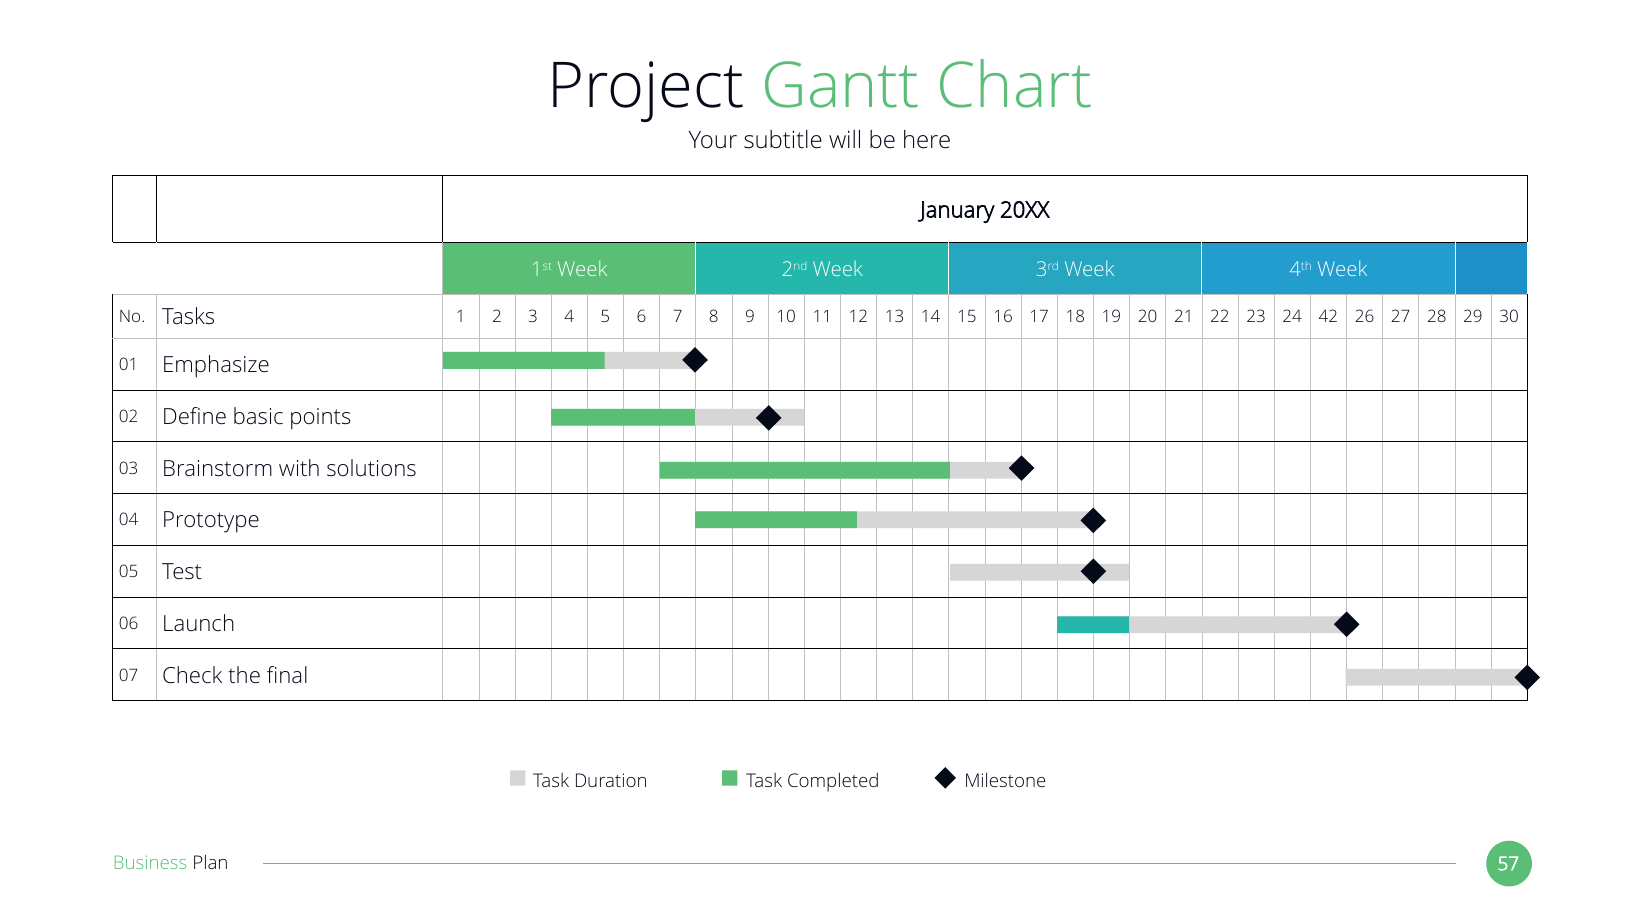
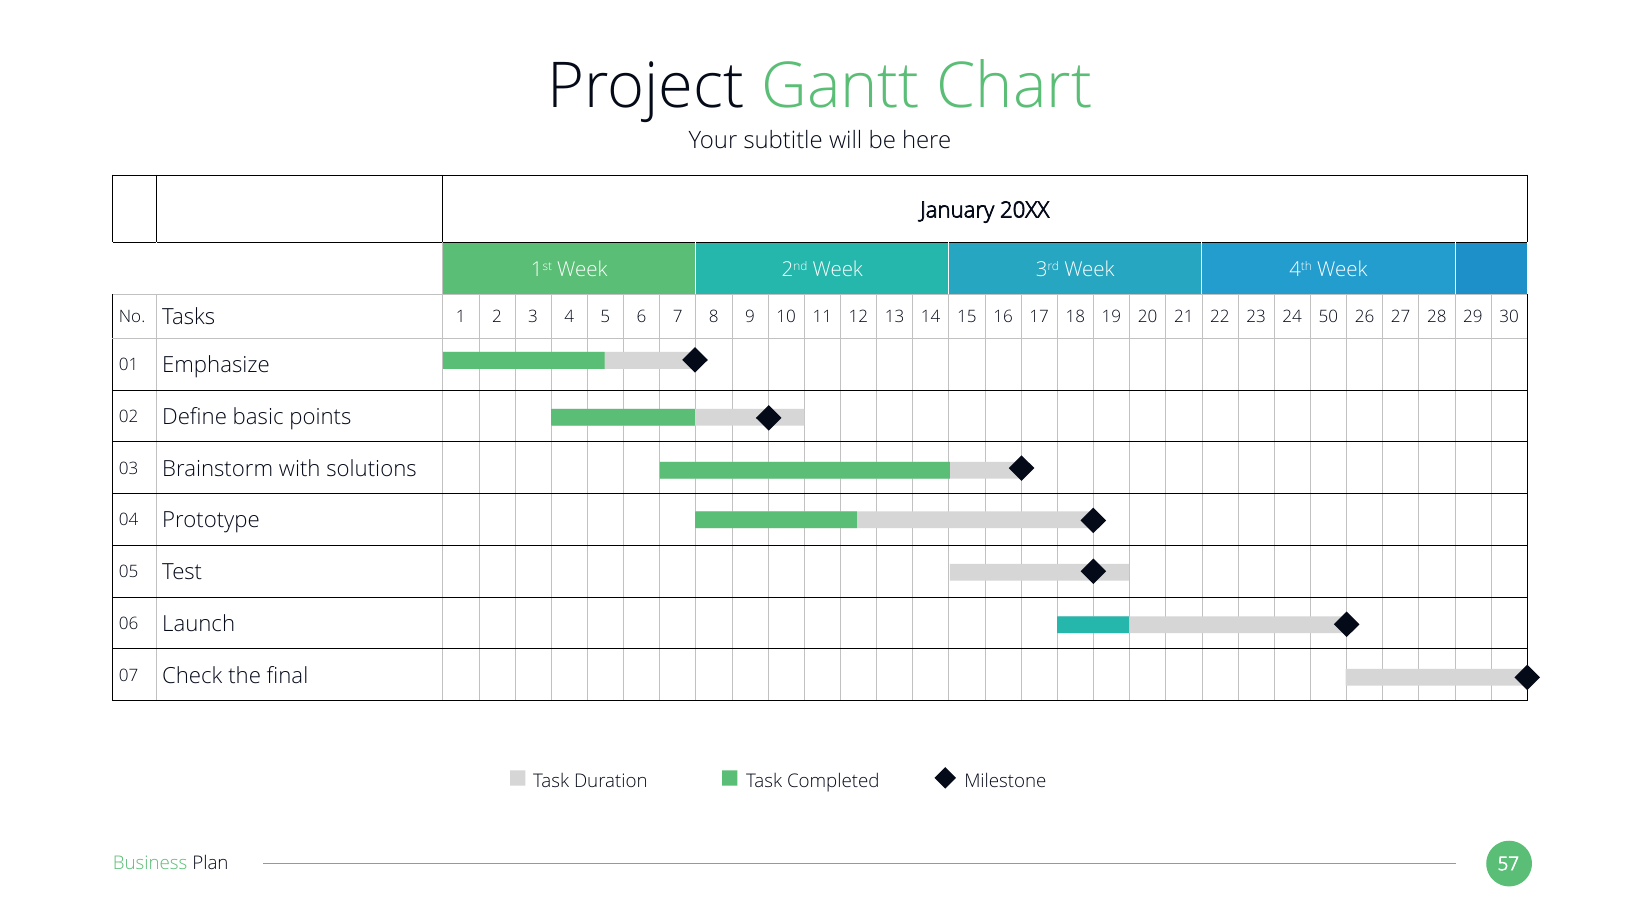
42: 42 -> 50 (1328, 317)
